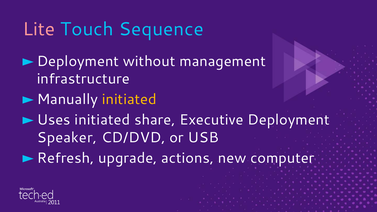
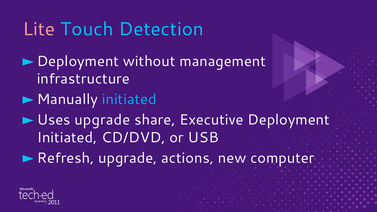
Sequence: Sequence -> Detection (161, 29)
initiated colour: yellow -> light blue (129, 99)
initiated: initiated -> upgrade (102, 120)
Speaker: Speaker -> Initiated (67, 137)
